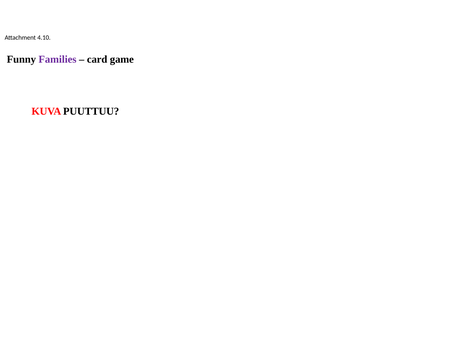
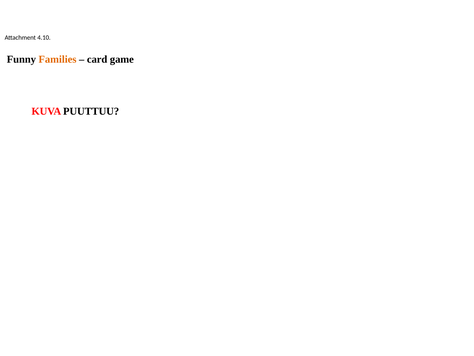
Families colour: purple -> orange (57, 59)
